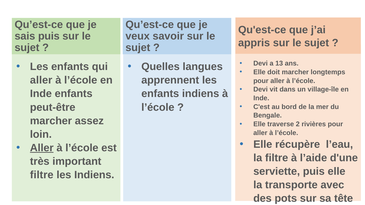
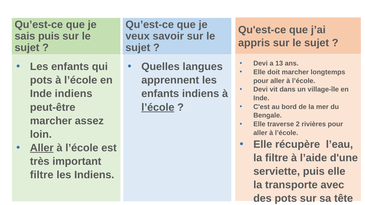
aller: aller -> pots (41, 80)
Inde enfants: enfants -> indiens (74, 94)
l’école underline: none -> present (158, 107)
